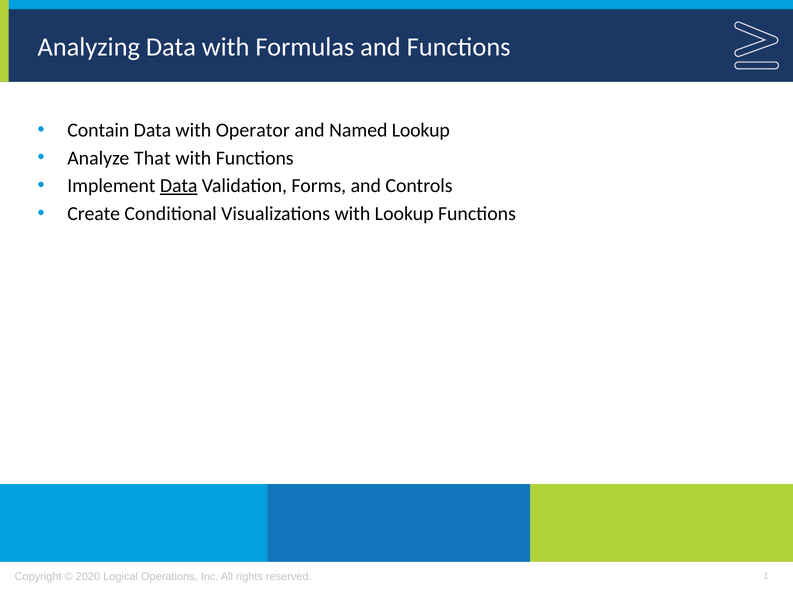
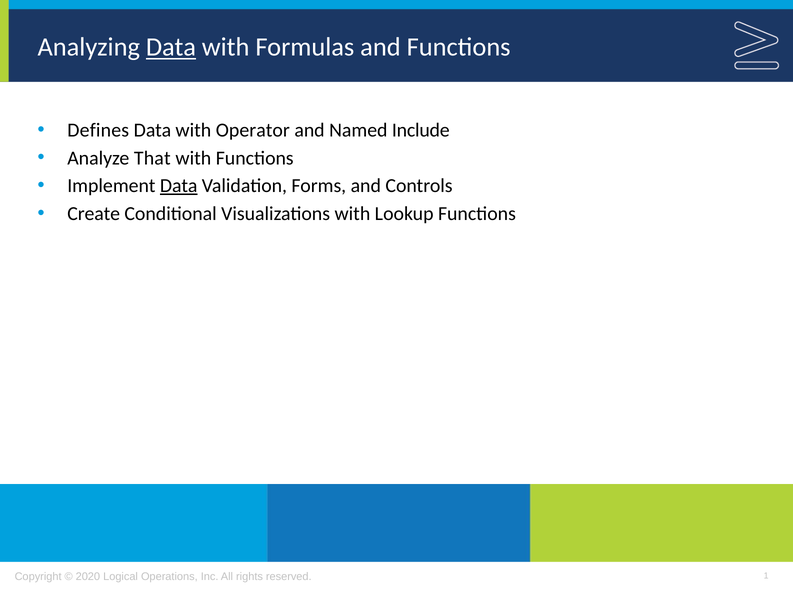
Data underline: none -> present (171, 47)
Contain: Contain -> Defines (98, 130)
Named Lookup: Lookup -> Include (421, 130)
